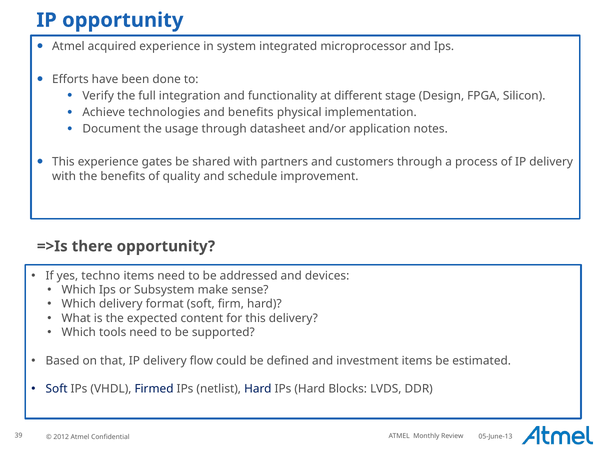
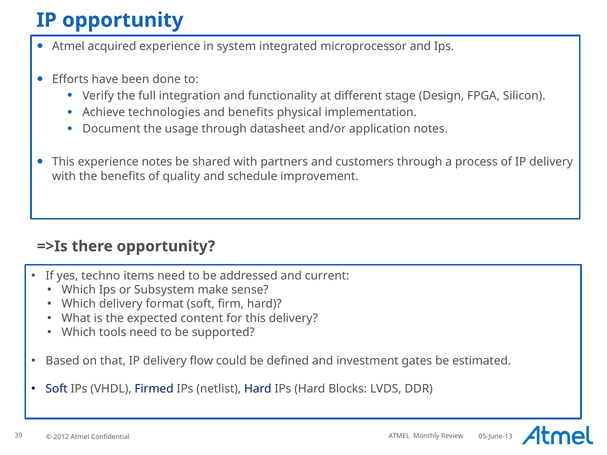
experience gates: gates -> notes (157, 162)
devices: devices -> current (327, 276)
investment items: items -> gates (417, 361)
